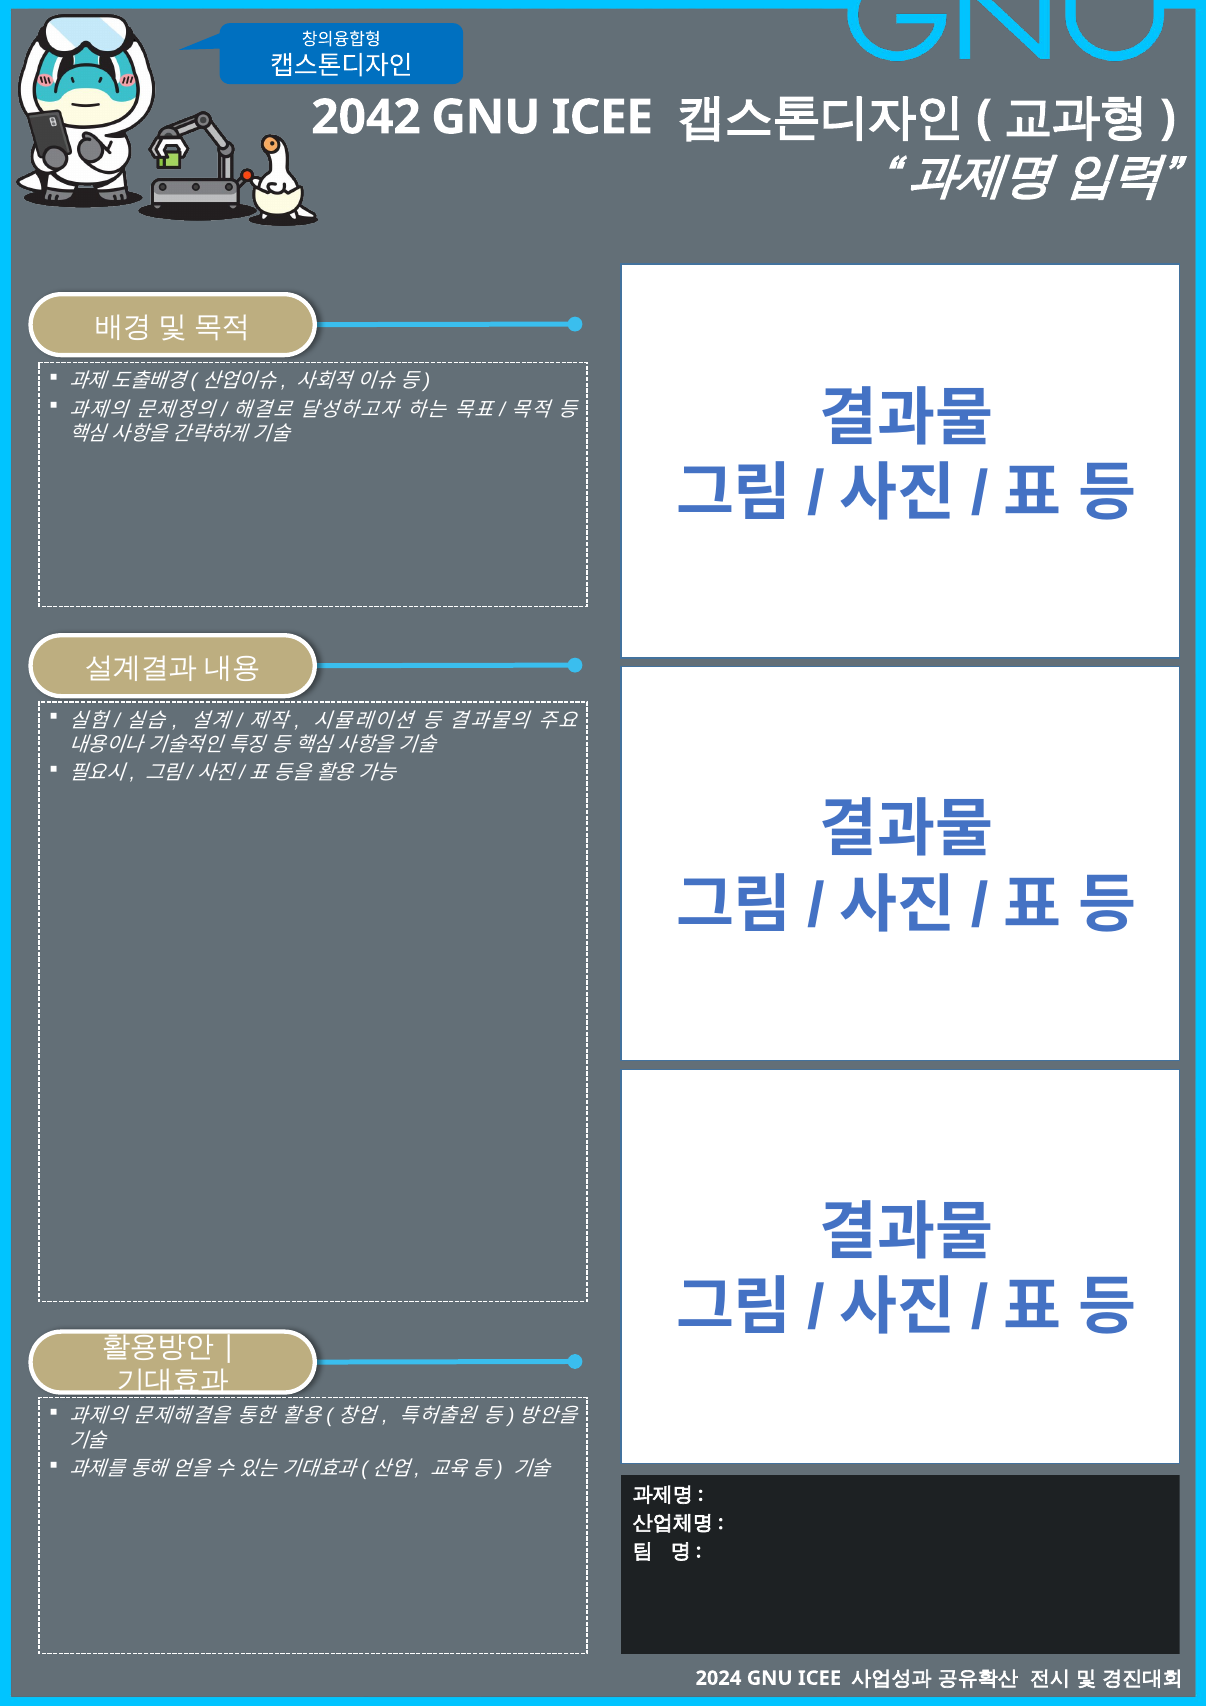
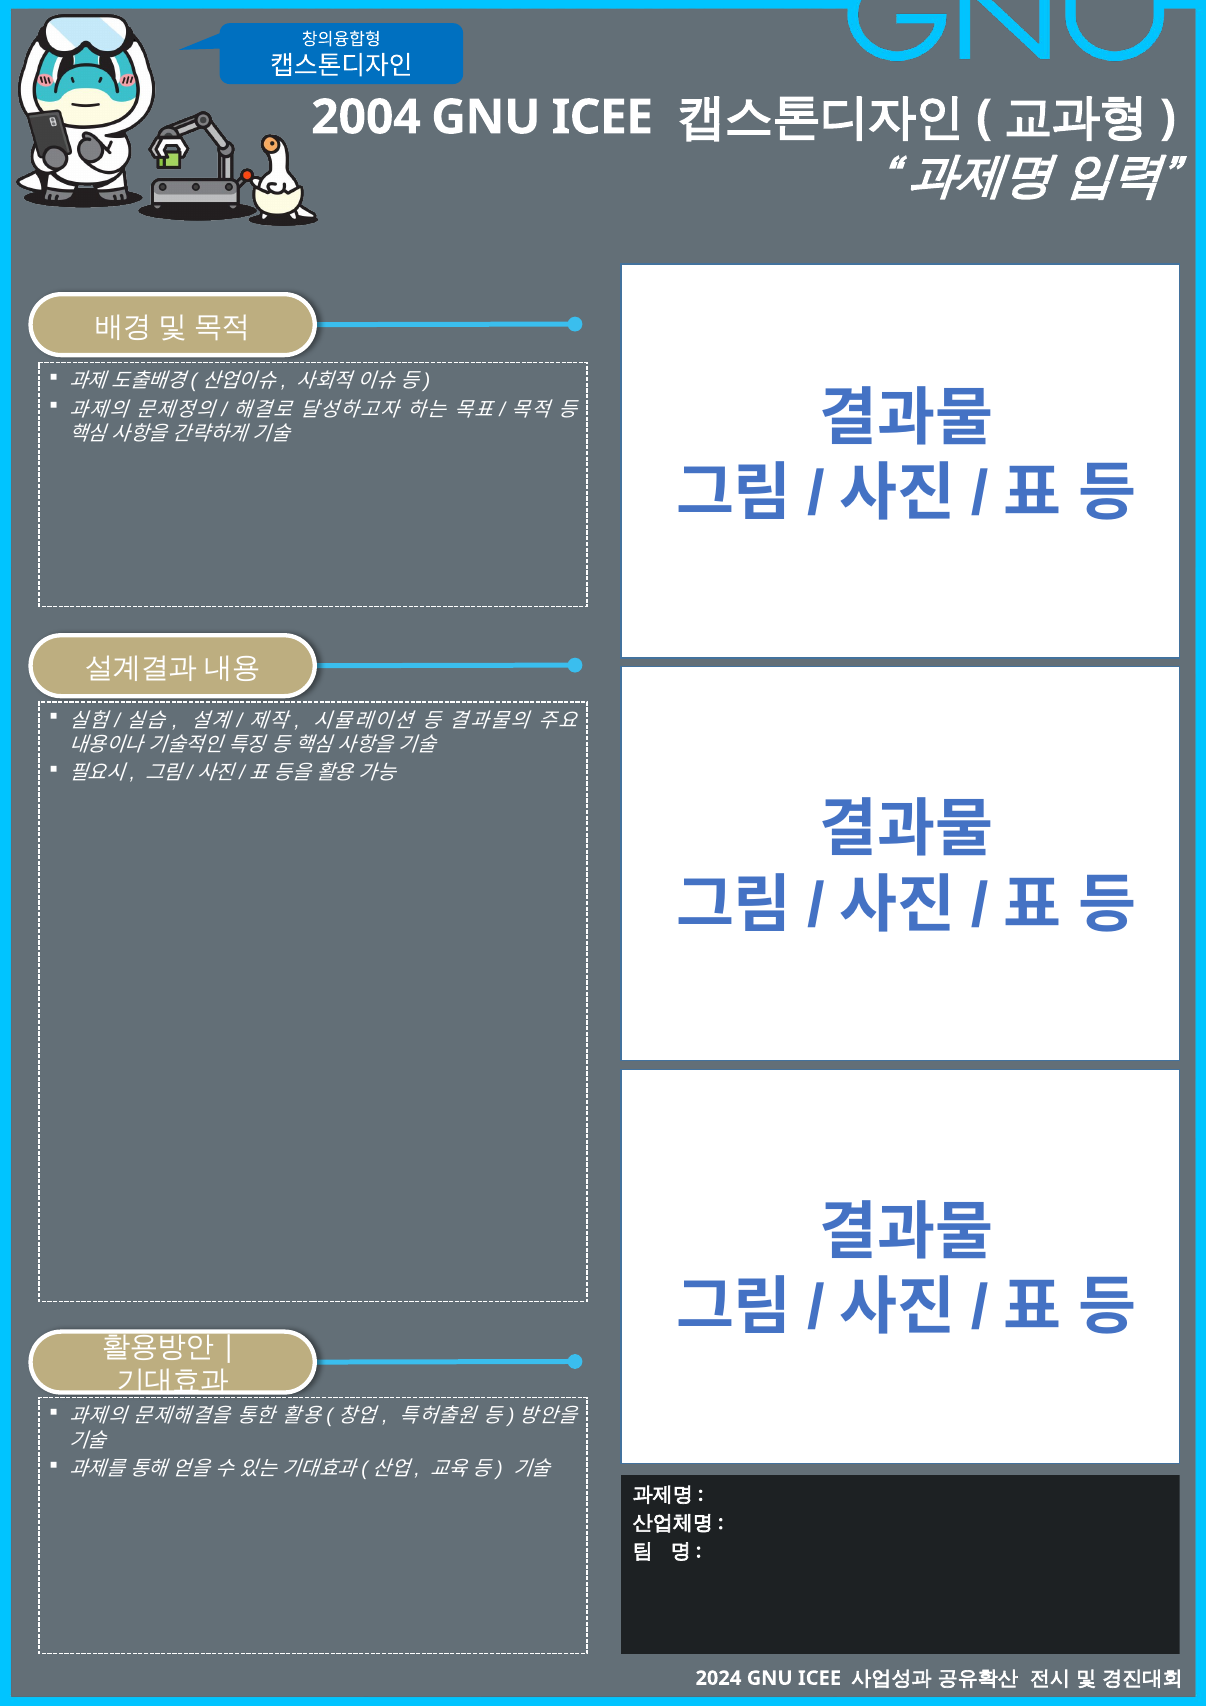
2042: 2042 -> 2004 (366, 117)
